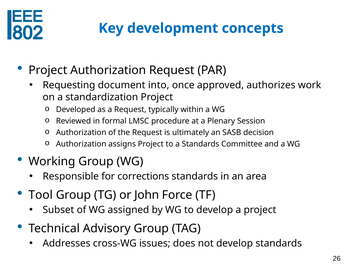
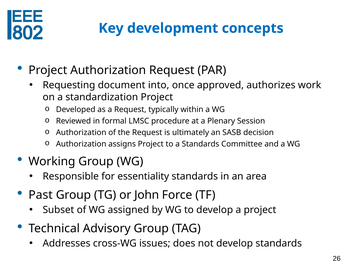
corrections: corrections -> essentiality (143, 176)
Tool: Tool -> Past (41, 195)
